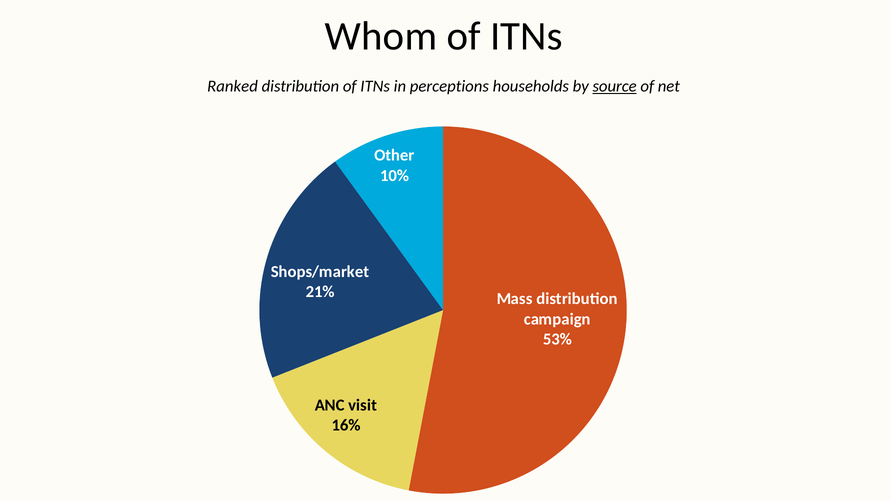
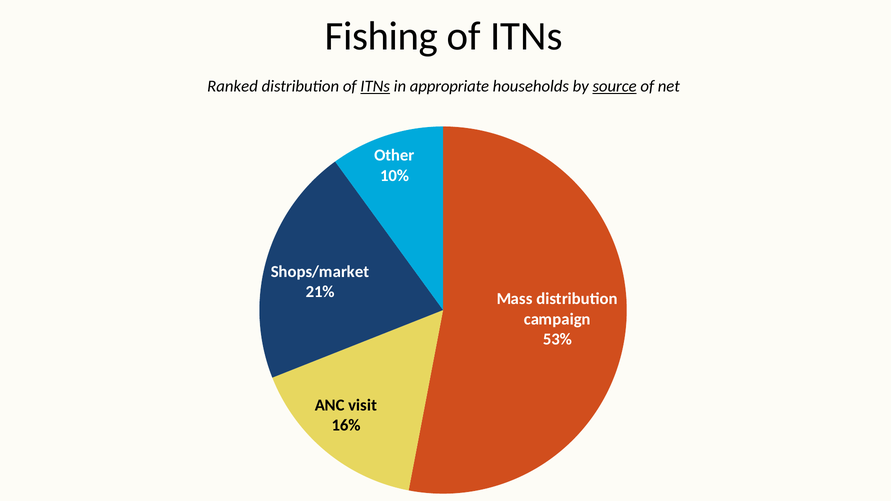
Whom: Whom -> Fishing (381, 36)
ITNs underline: none -> present (375, 86)
perceptions: perceptions -> appropriate (449, 86)
